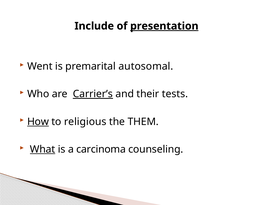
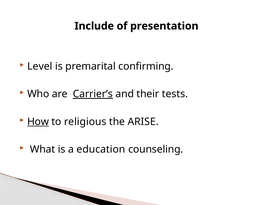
presentation underline: present -> none (164, 26)
Went: Went -> Level (40, 66)
autosomal: autosomal -> confirming (146, 66)
THEM: THEM -> ARISE (143, 121)
What underline: present -> none (43, 149)
carcinoma: carcinoma -> education (101, 149)
